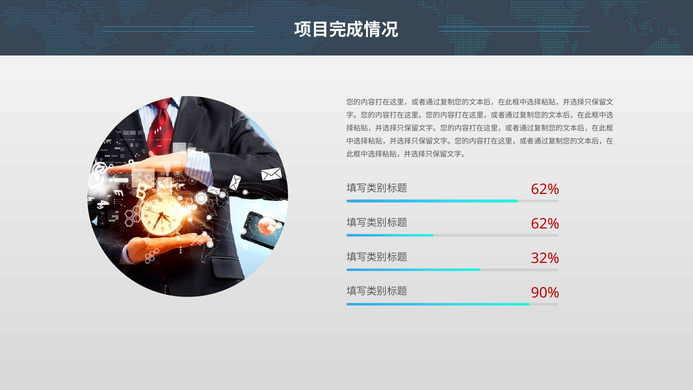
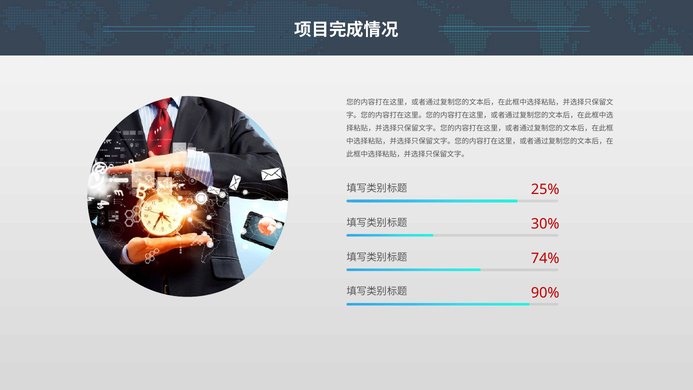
62%: 62% -> 25% (545, 189)
62%: 62% -> 30% (545, 224)
32%: 32% -> 74% (545, 258)
